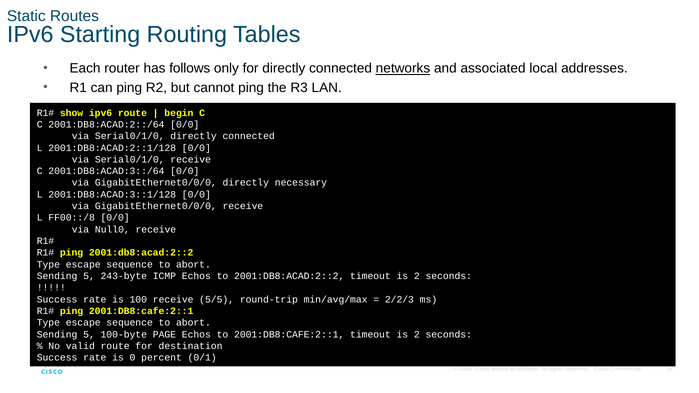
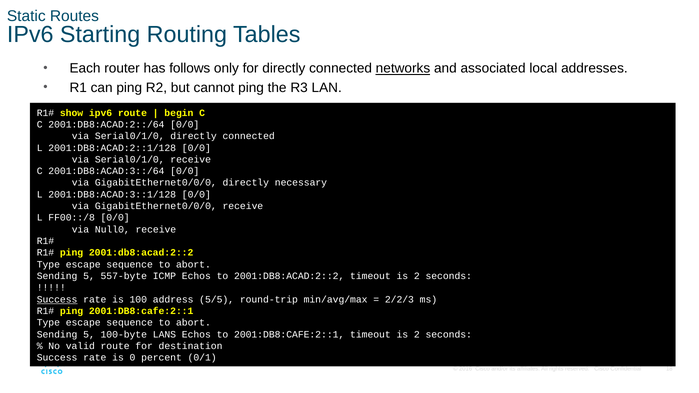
243-byte: 243-byte -> 557-byte (124, 276)
Success underline: none -> present (57, 300)
100 receive: receive -> address (173, 300)
PAGE: PAGE -> LANS (164, 335)
